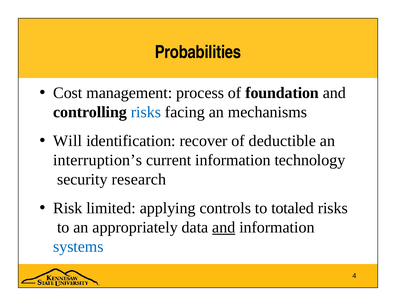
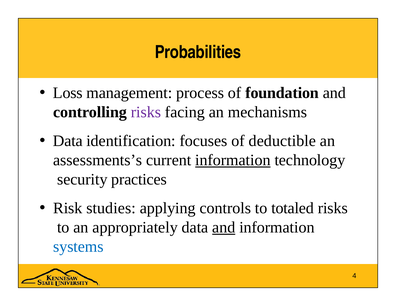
Cost: Cost -> Loss (68, 93)
risks colour: blue -> purple (146, 112)
Will: Will -> Data (68, 141)
recover: recover -> focuses (204, 141)
interruption’s: interruption’s -> assessments’s (98, 160)
information underline: none -> present (233, 160)
research: research -> practices (139, 179)
limited: limited -> studies (111, 208)
